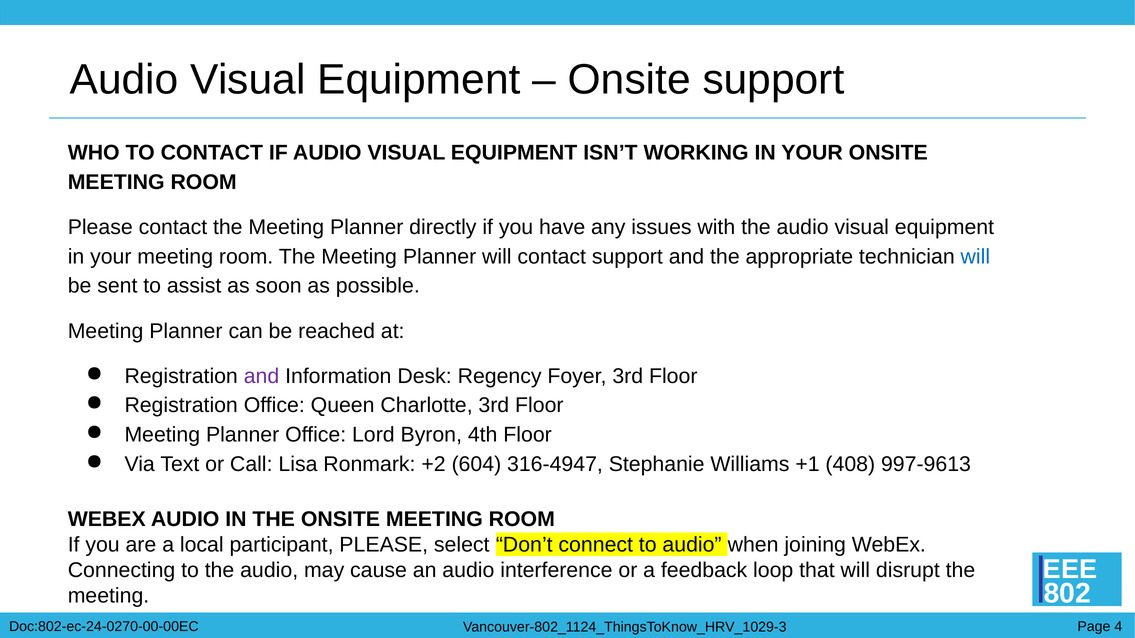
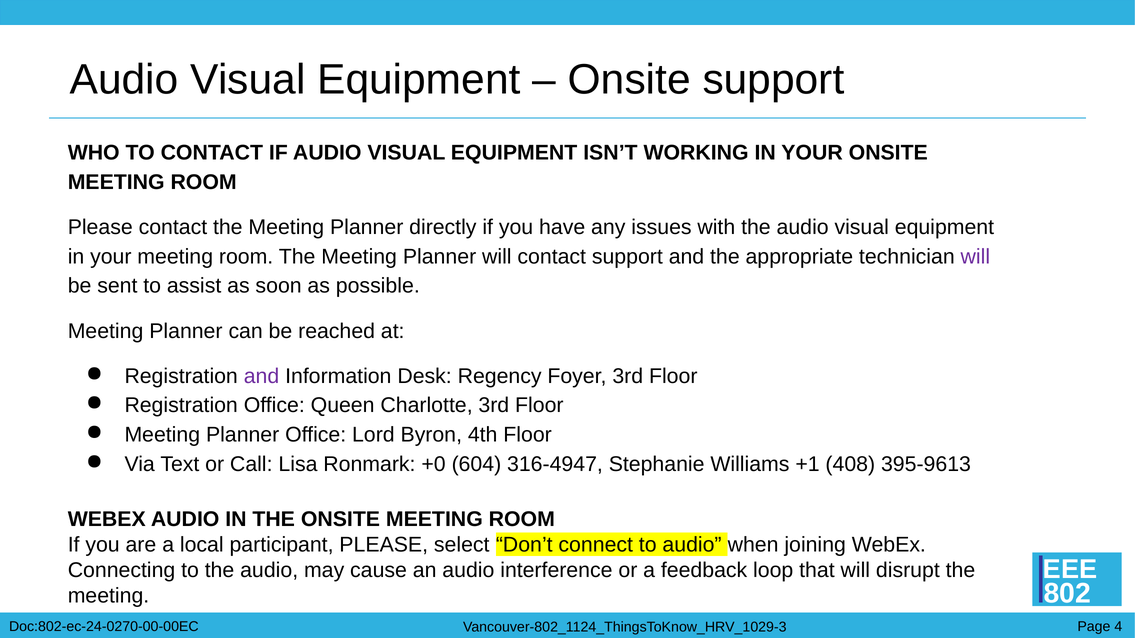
will colour: blue -> purple (975, 257)
+2: +2 -> +0 (434, 464)
997-9613: 997-9613 -> 395-9613 (926, 464)
